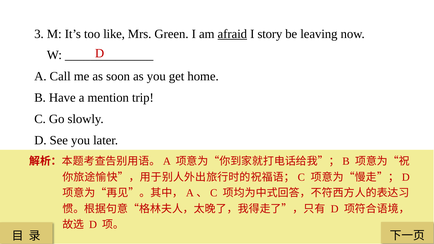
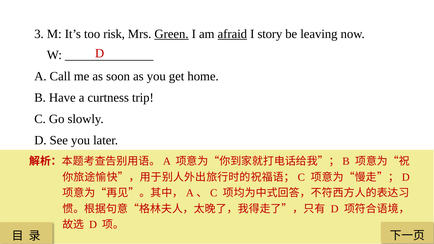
like: like -> risk (114, 34)
Green underline: none -> present (172, 34)
mention: mention -> curtness (108, 98)
